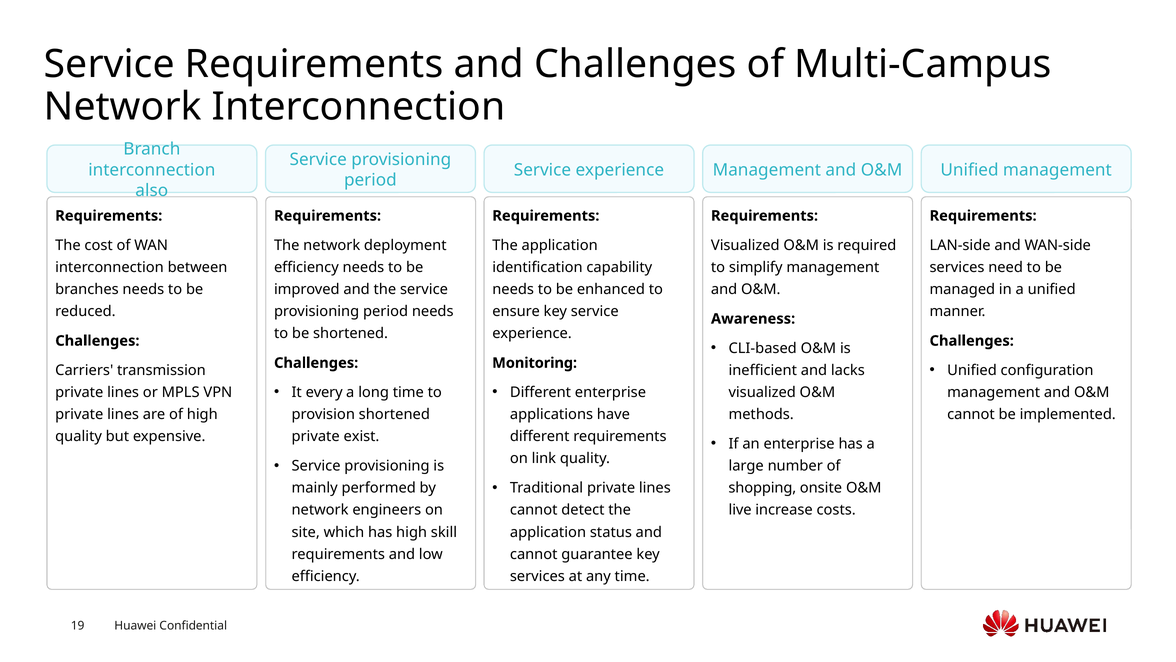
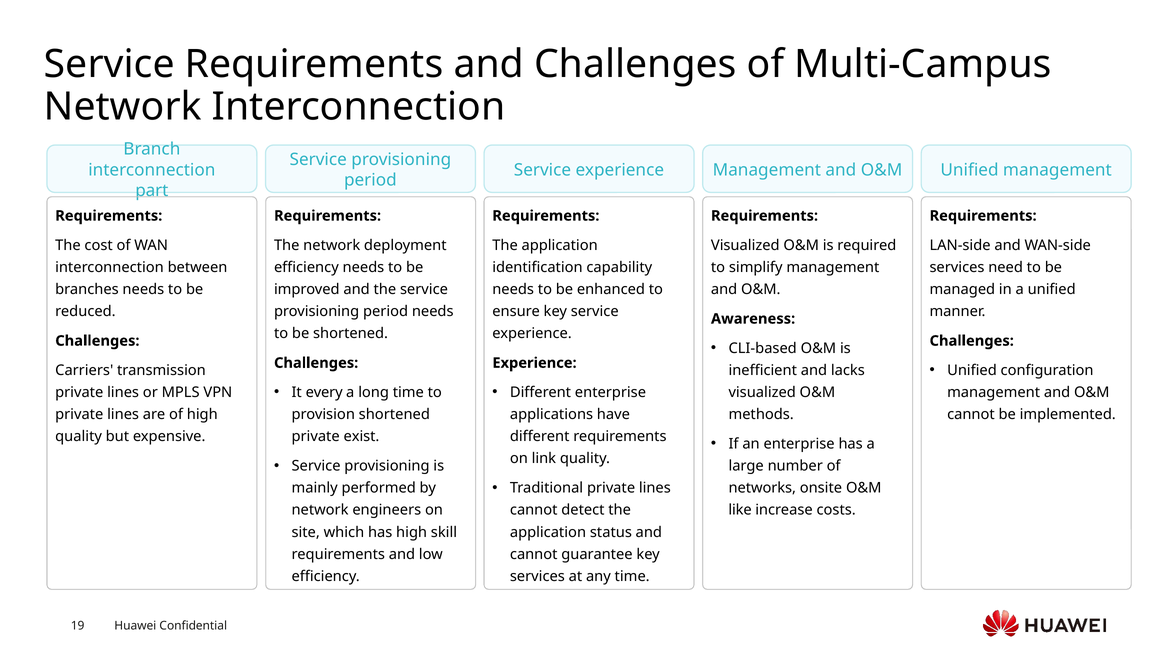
also: also -> part (152, 190)
Monitoring: Monitoring -> Experience (534, 363)
shopping: shopping -> networks (762, 488)
live: live -> like (740, 510)
